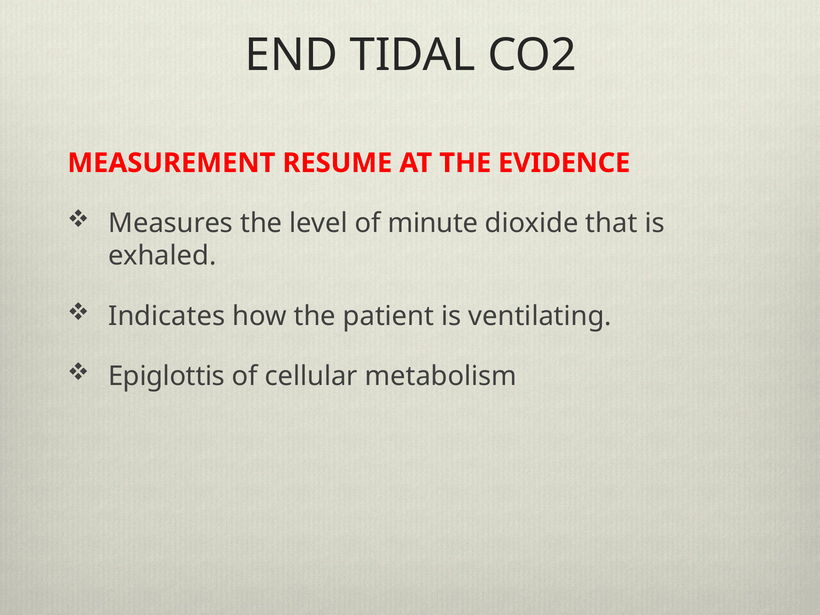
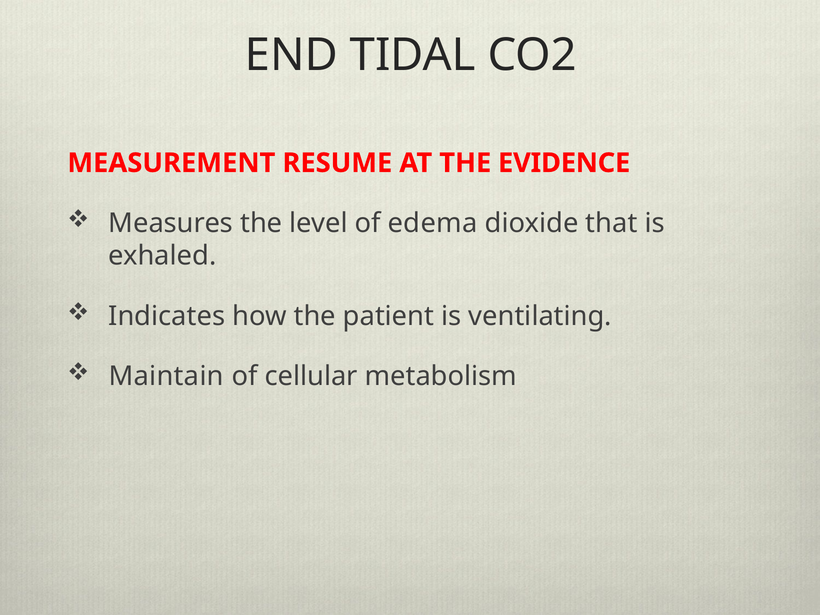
minute: minute -> edema (433, 223)
Epiglottis: Epiglottis -> Maintain (166, 376)
